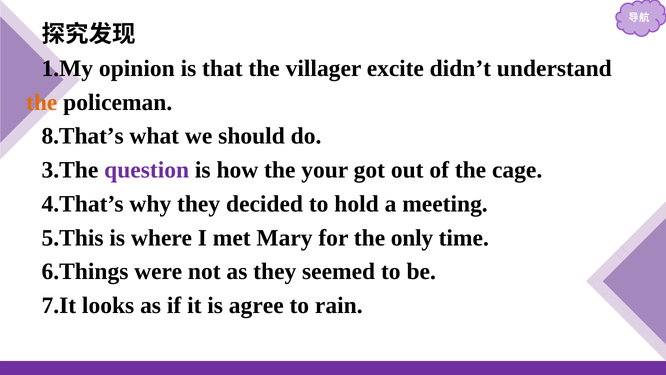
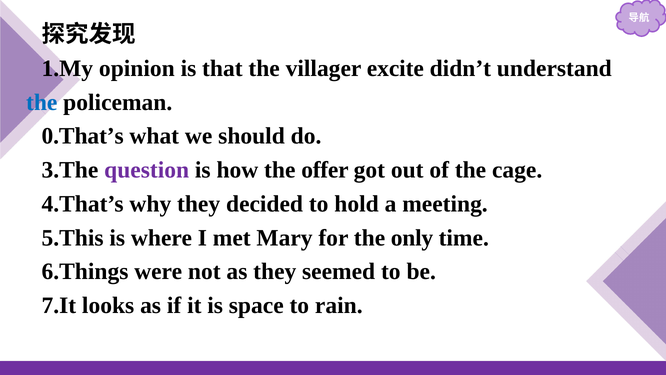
the colour: orange -> blue (42, 102)
8.That’s: 8.That’s -> 0.That’s (83, 136)
your: your -> offer (325, 170)
agree: agree -> space (256, 305)
